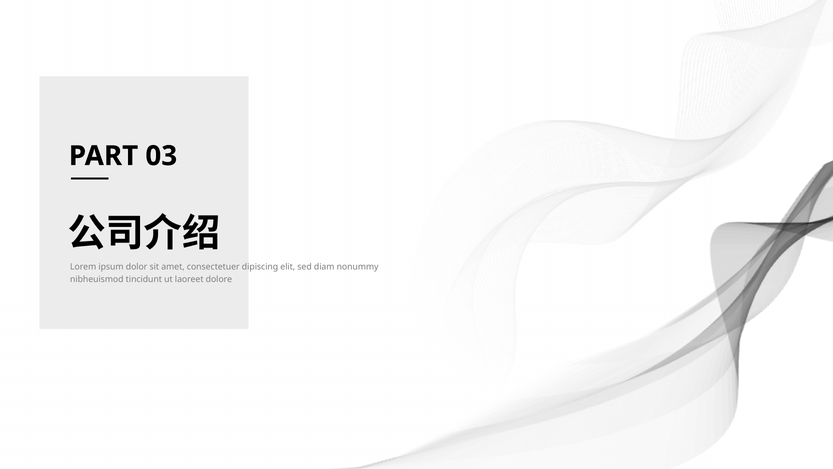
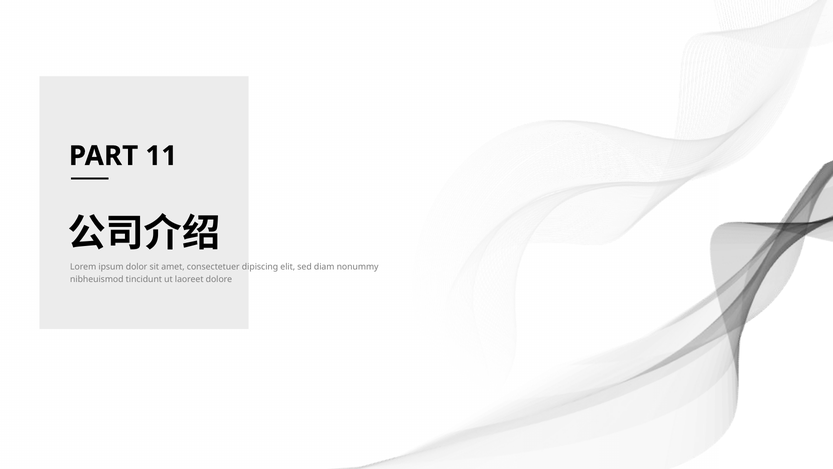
03: 03 -> 11 (161, 156)
